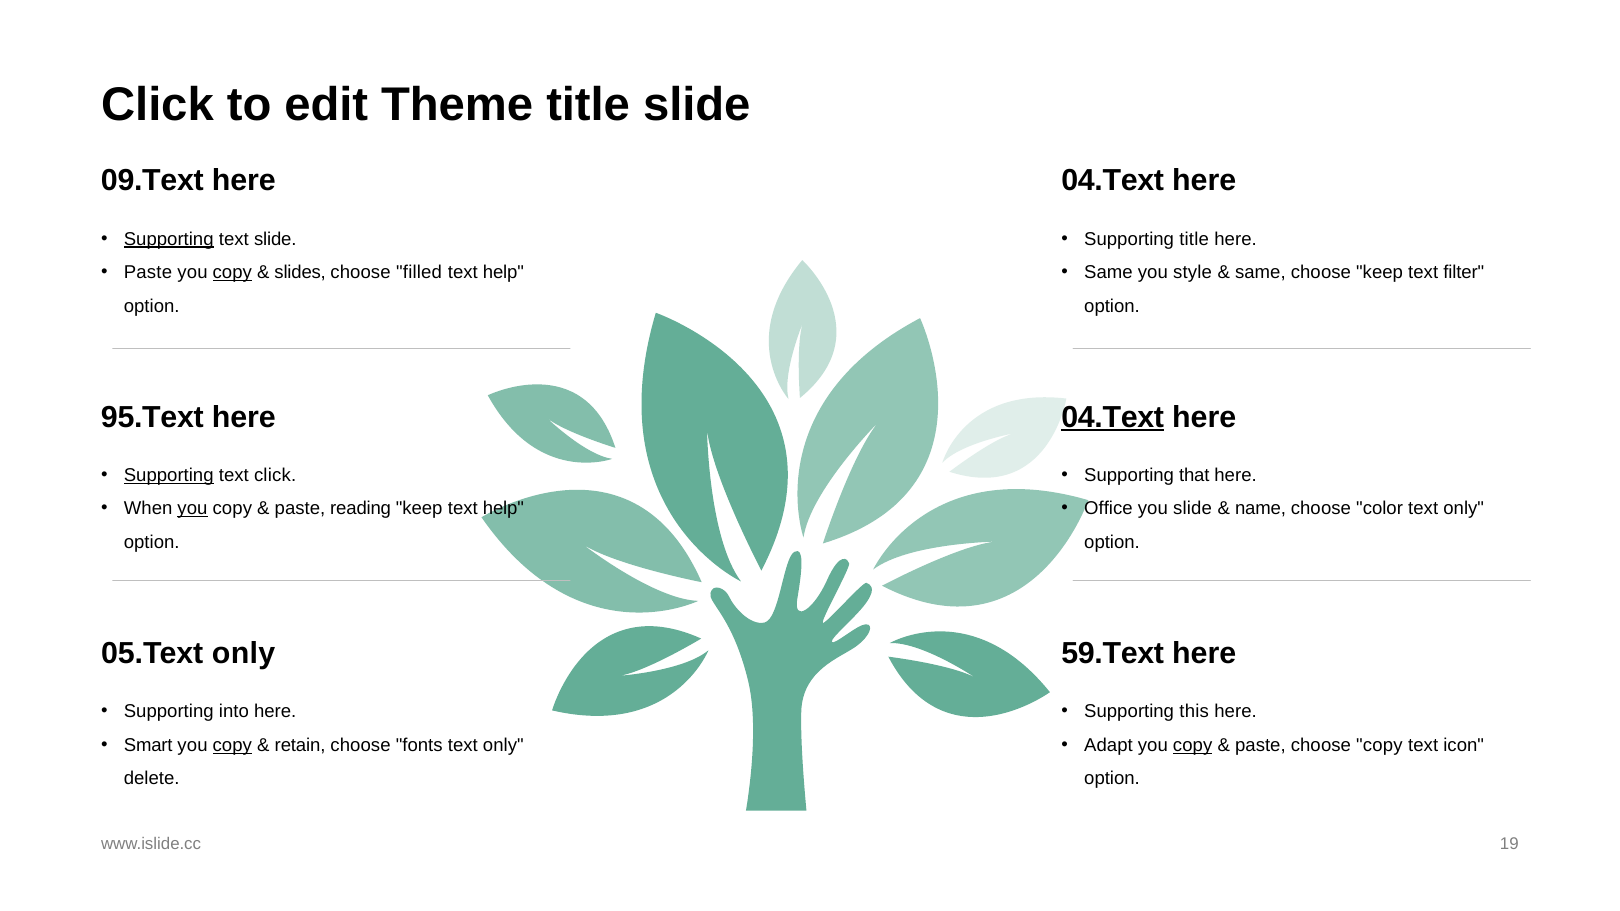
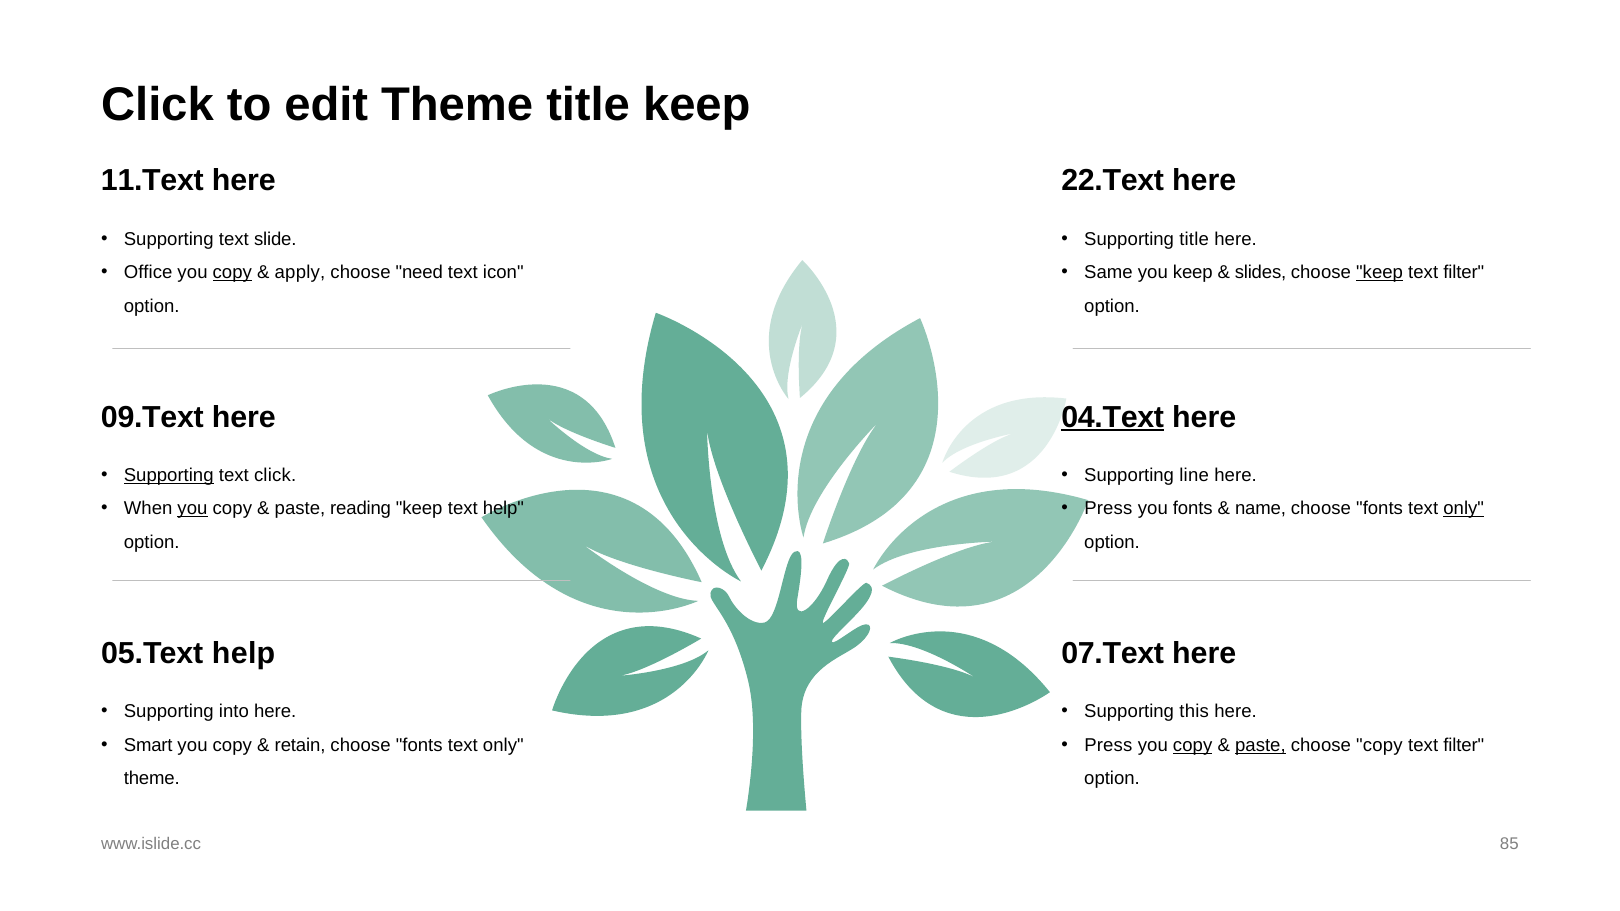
title slide: slide -> keep (697, 105)
09.Text: 09.Text -> 11.Text (152, 181)
04.Text: 04.Text -> 22.Text (1113, 181)
Supporting underline: present -> none (169, 239)
Paste: Paste -> Office (148, 273)
slides: slides -> apply (300, 273)
filled: filled -> need (419, 273)
help: help -> icon (503, 273)
you style: style -> keep (1193, 273)
same: same -> slides (1261, 273)
keep underline: none -> present (1380, 273)
95.Text: 95.Text -> 09.Text (152, 417)
that: that -> line (1194, 476)
Office: Office -> Press (1108, 509)
you slide: slide -> fonts (1193, 509)
color: color -> fonts (1380, 509)
only underline: none -> present (1464, 509)
05.Text only: only -> help (244, 654)
59.Text: 59.Text -> 07.Text (1113, 654)
copy underline: present -> none (232, 745)
Adapt: Adapt -> Press (1108, 745)
paste underline: none -> present (1260, 745)
icon: icon -> filter (1464, 745)
delete: delete -> theme (152, 779)
19: 19 -> 85 (1509, 844)
